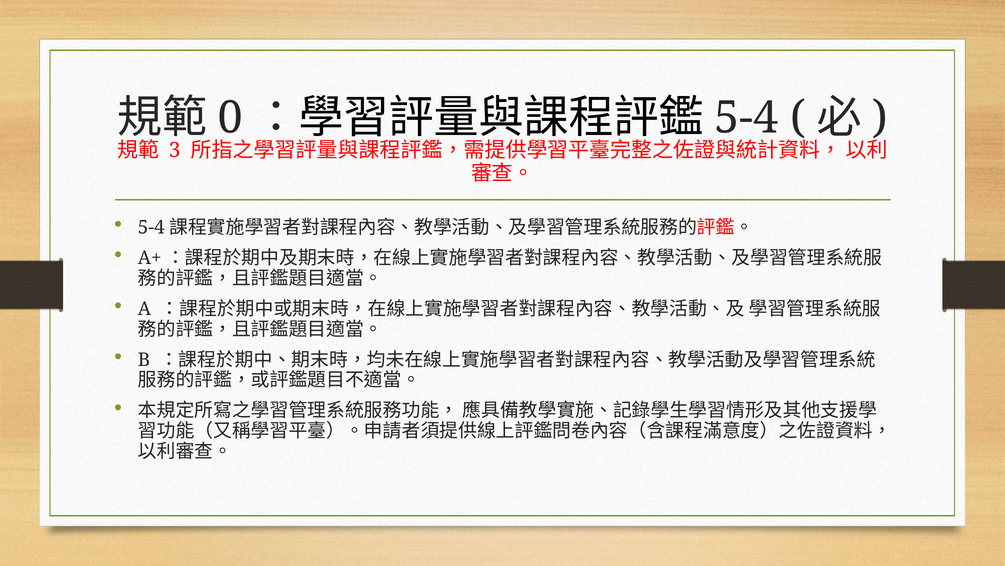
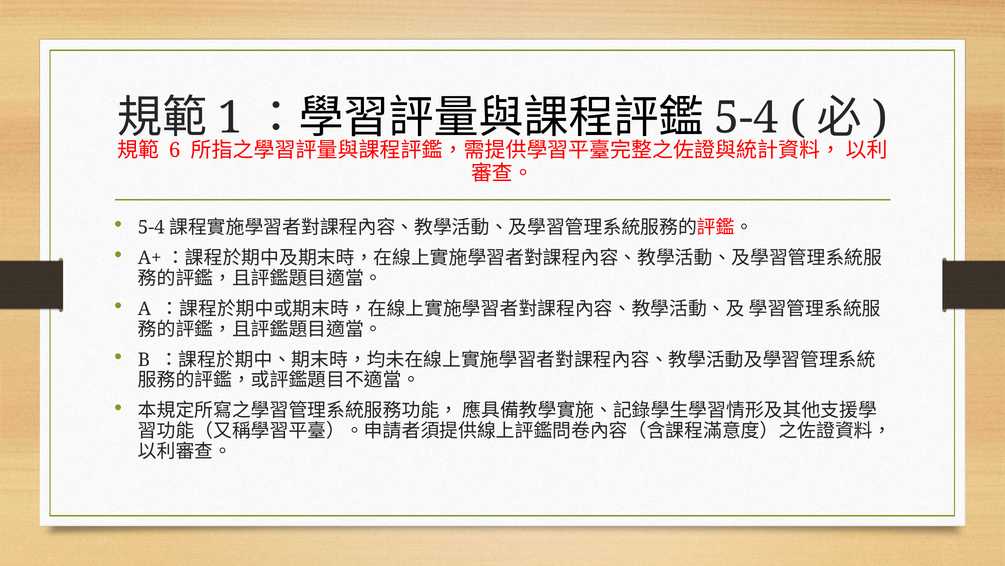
0: 0 -> 1 (230, 118)
3: 3 -> 6 (175, 150)
